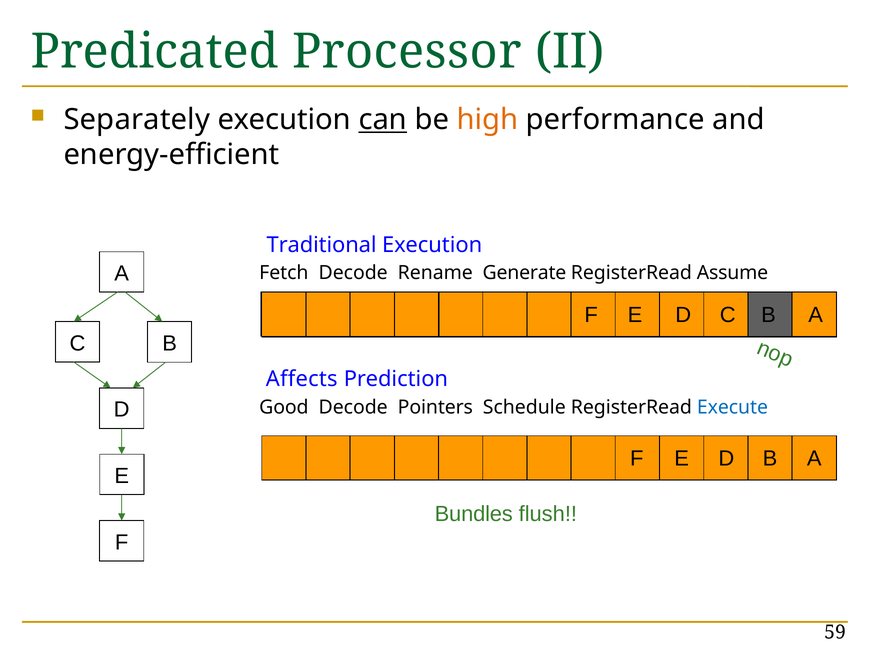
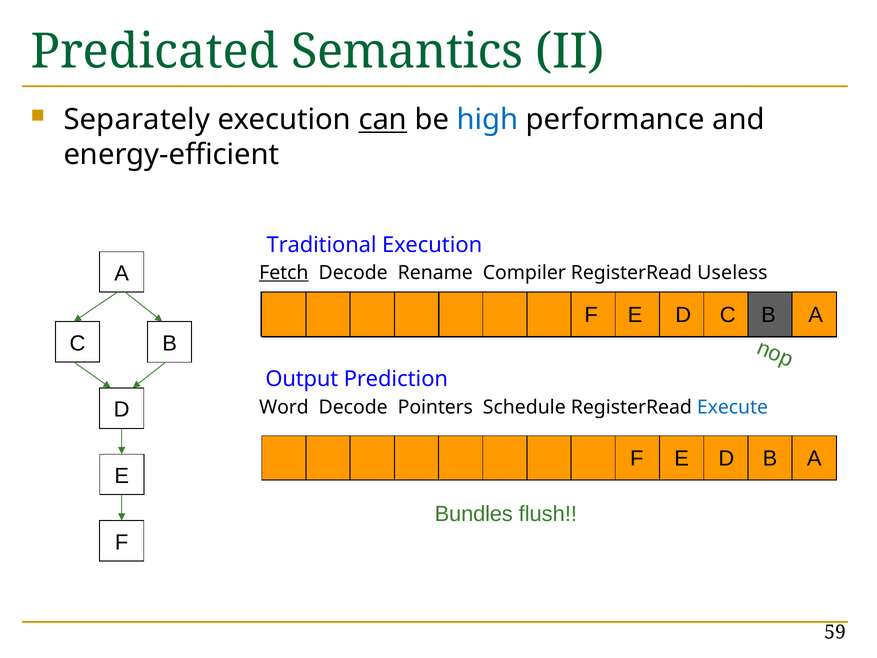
Processor: Processor -> Semantics (407, 52)
high colour: orange -> blue (488, 120)
Fetch underline: none -> present (284, 273)
Generate: Generate -> Compiler (524, 273)
Assume: Assume -> Useless (732, 273)
Affects: Affects -> Output (302, 379)
Good: Good -> Word (284, 407)
